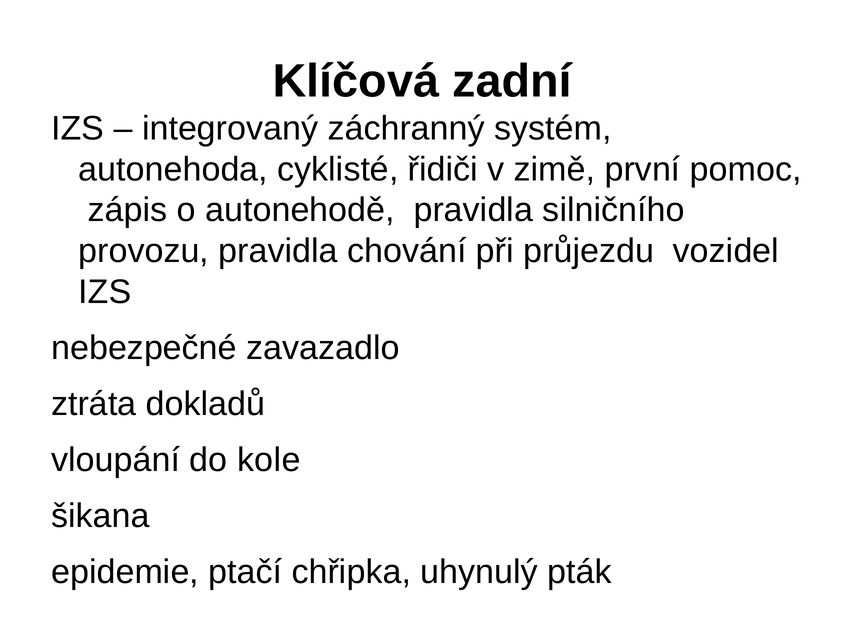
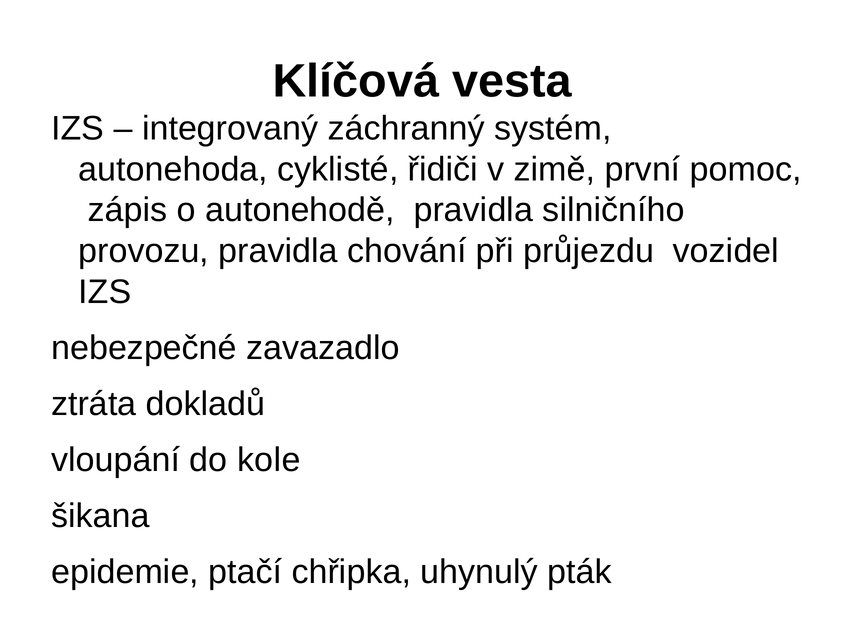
zadní: zadní -> vesta (512, 81)
